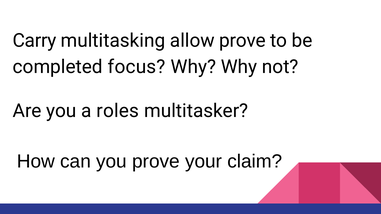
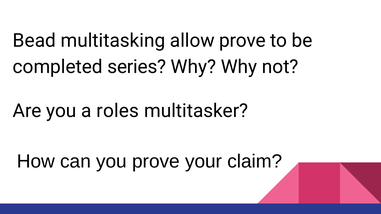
Carry: Carry -> Bead (34, 41)
focus: focus -> series (137, 67)
